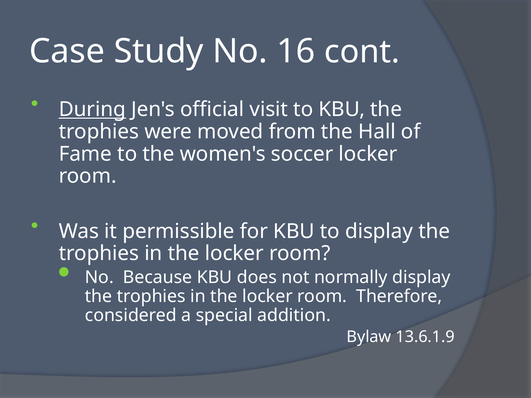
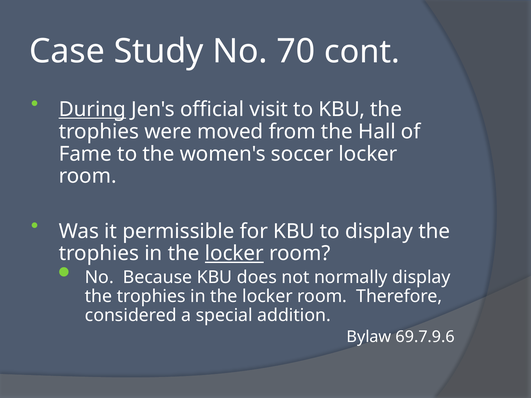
16: 16 -> 70 (296, 51)
locker underline: none -> present (234, 254)
13.6.1.9: 13.6.1.9 -> 69.7.9.6 (425, 337)
